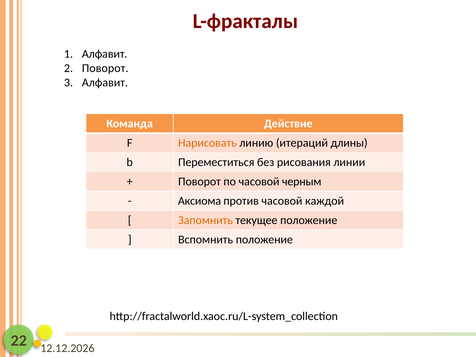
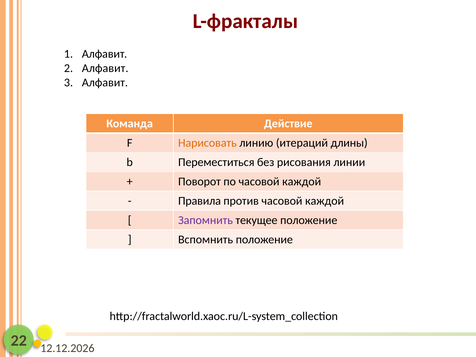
Поворот: Поворот -> Алфавит (105, 68)
по часовой черным: черным -> каждой (302, 182)
Аксиома: Аксиома -> Правила (199, 201)
Запомнить colour: orange -> purple (205, 220)
